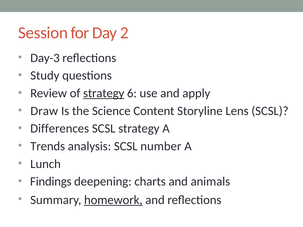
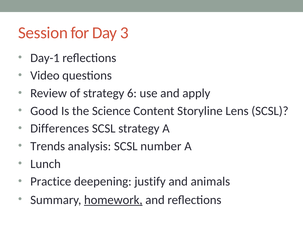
2: 2 -> 3 (124, 33)
Day-3: Day-3 -> Day-1 (45, 58)
Study: Study -> Video (45, 76)
strategy underline: present -> none (104, 93)
Draw: Draw -> Good (44, 111)
Findings: Findings -> Practice (51, 182)
charts: charts -> justify (150, 182)
